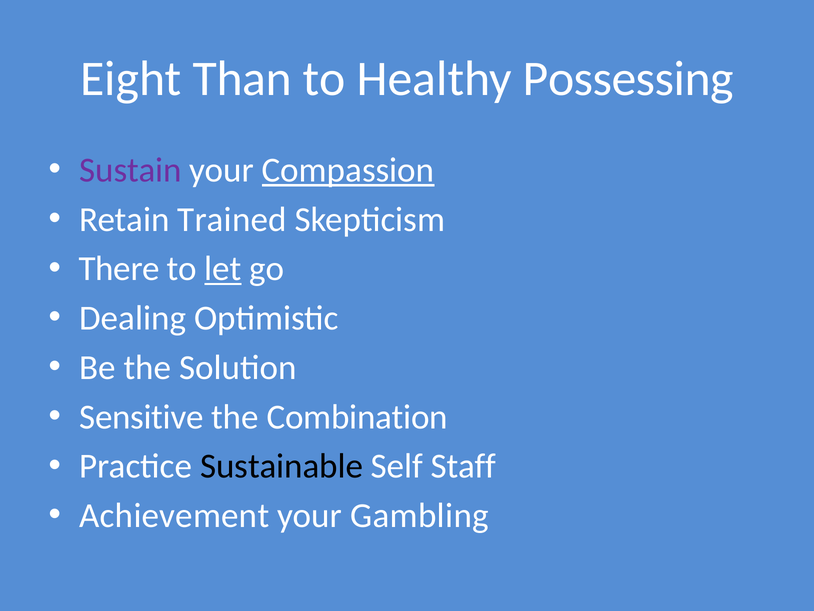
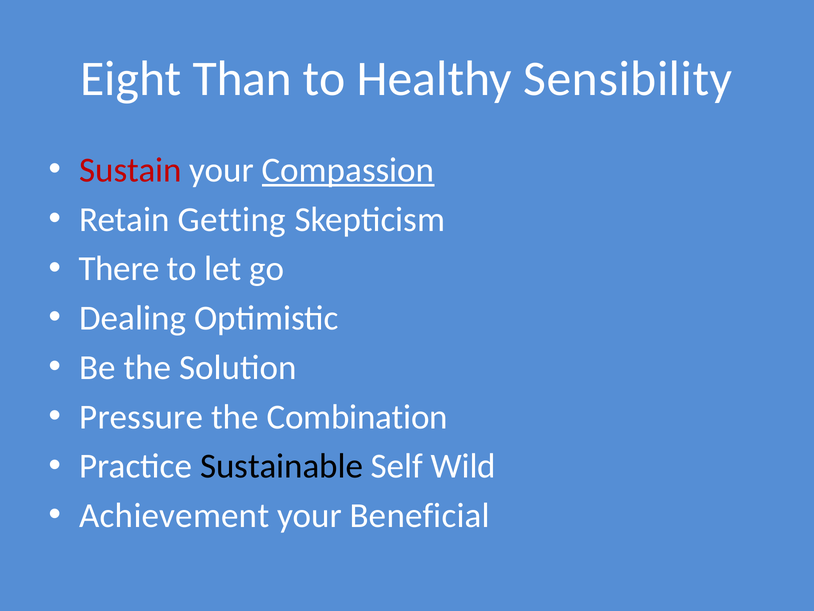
Possessing: Possessing -> Sensibility (628, 79)
Sustain colour: purple -> red (131, 170)
Trained: Trained -> Getting (232, 219)
let underline: present -> none (223, 269)
Sensitive: Sensitive -> Pressure (141, 417)
Staff: Staff -> Wild (463, 466)
Gambling: Gambling -> Beneficial (420, 515)
